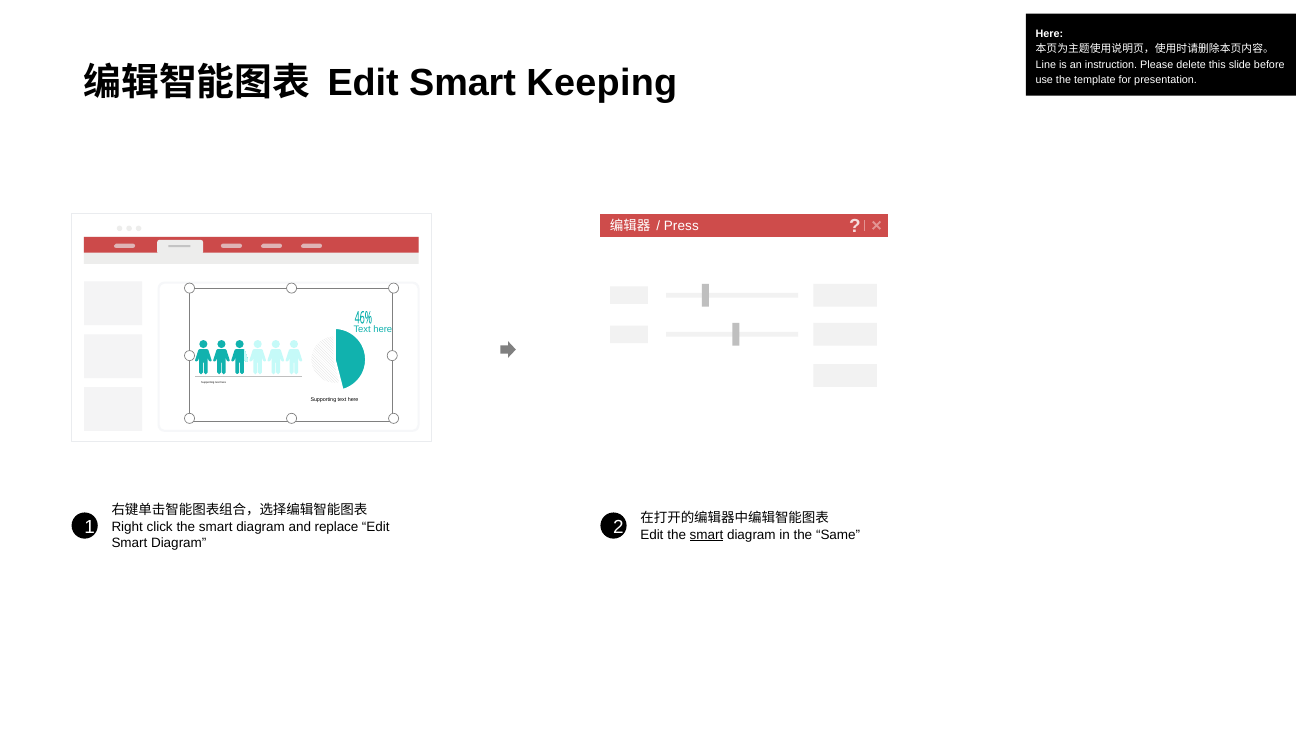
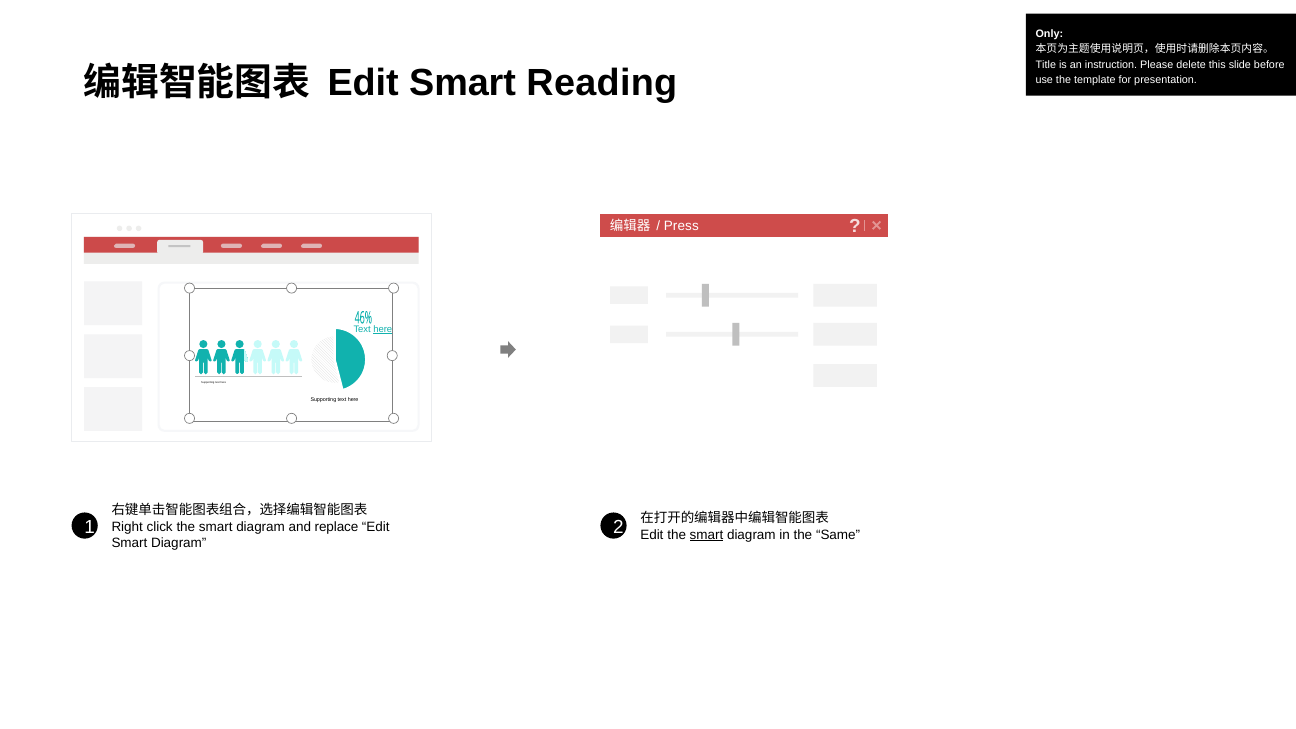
Here: Here -> Only (1049, 33)
Line: Line -> Title (1046, 64)
Keeping: Keeping -> Reading (602, 83)
here underline: none -> present (383, 329)
